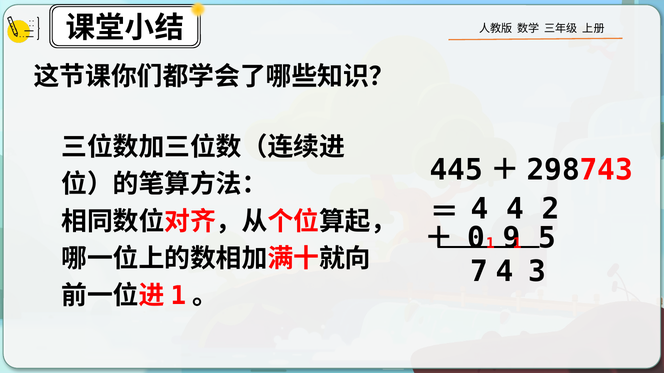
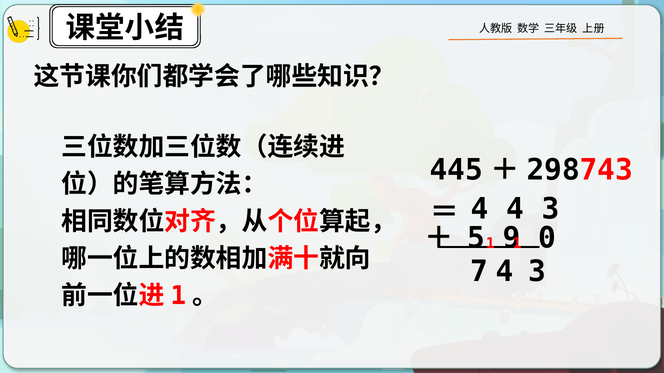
4 2: 2 -> 3 (551, 209)
0: 0 -> 5 (476, 238)
5: 5 -> 0 (547, 238)
